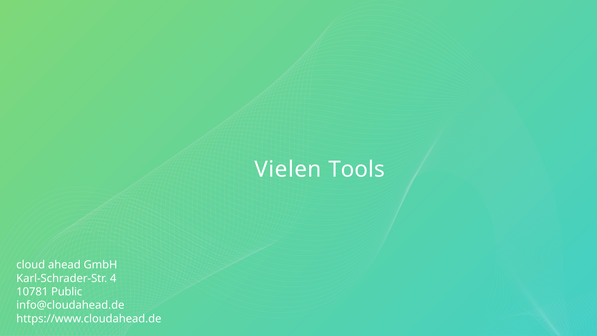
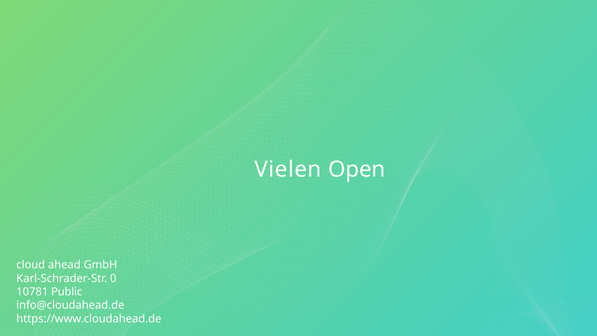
Tools: Tools -> Open (357, 169)
4: 4 -> 0 (113, 278)
